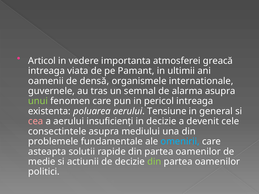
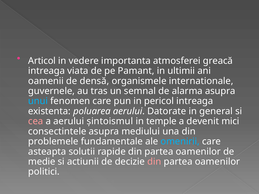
unui colour: light green -> light blue (38, 101)
Tensiune: Tensiune -> Datorate (167, 111)
insuficienți: insuficienți -> șintoismul (110, 121)
in decizie: decizie -> temple (161, 121)
cele: cele -> mici (230, 121)
din colour: light green -> pink (154, 162)
